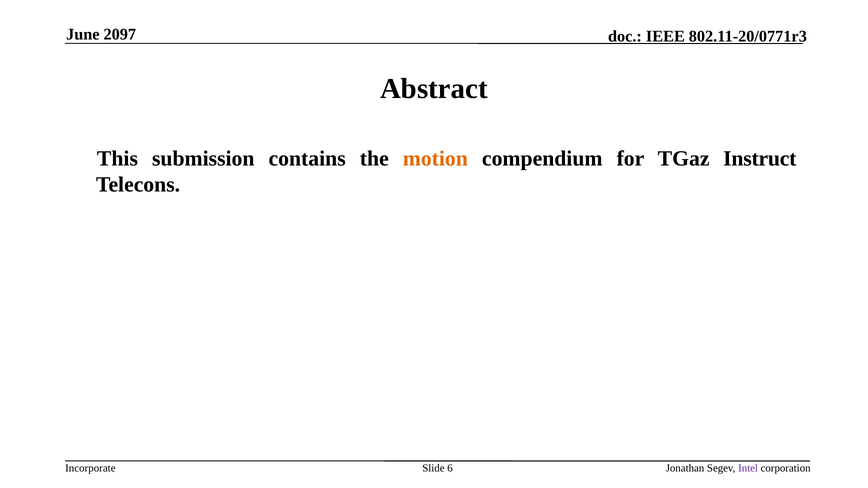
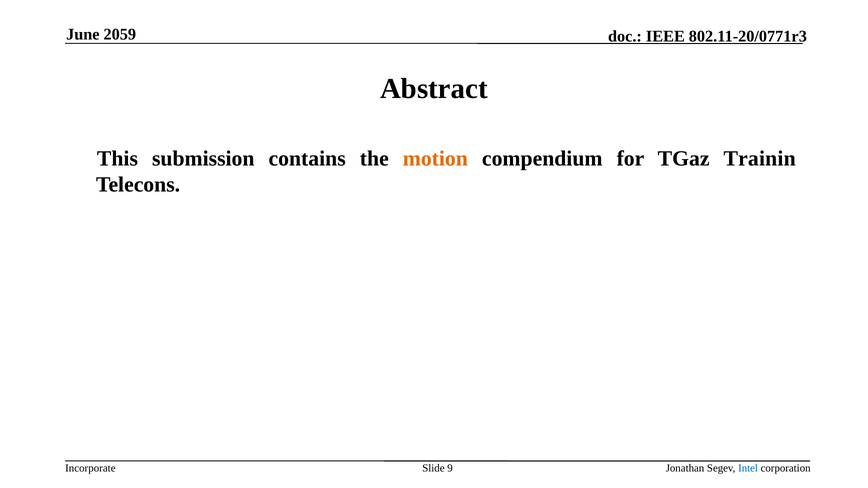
2097: 2097 -> 2059 (120, 35)
Instruct: Instruct -> Trainin (760, 159)
6: 6 -> 9 (450, 468)
Intel colour: purple -> blue (748, 468)
